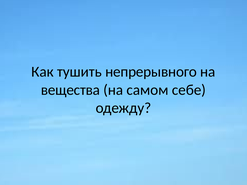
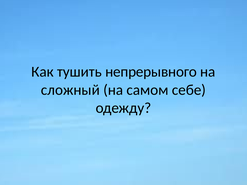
вещества: вещества -> сложный (70, 90)
